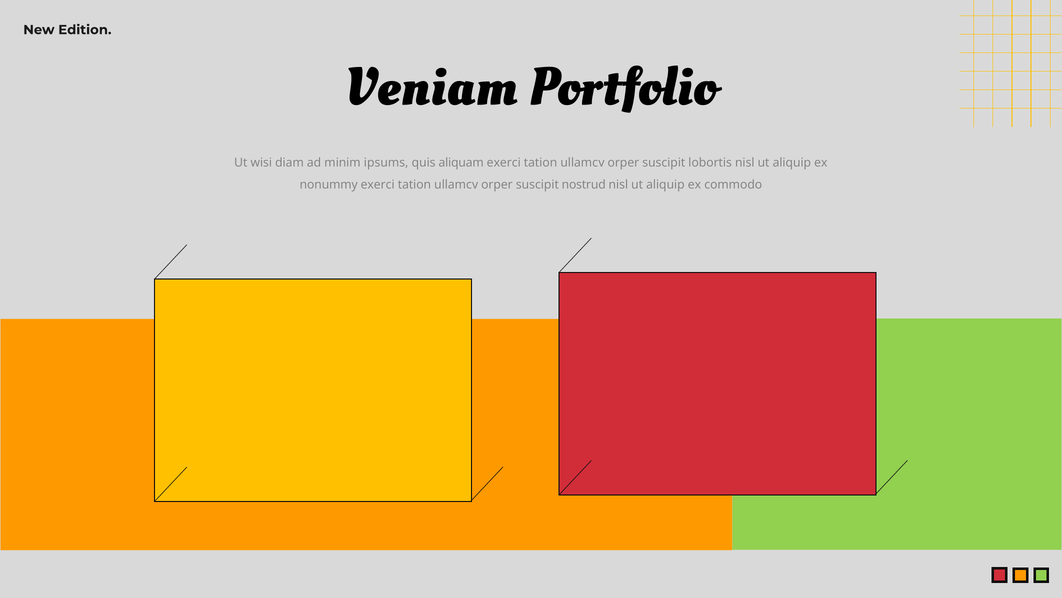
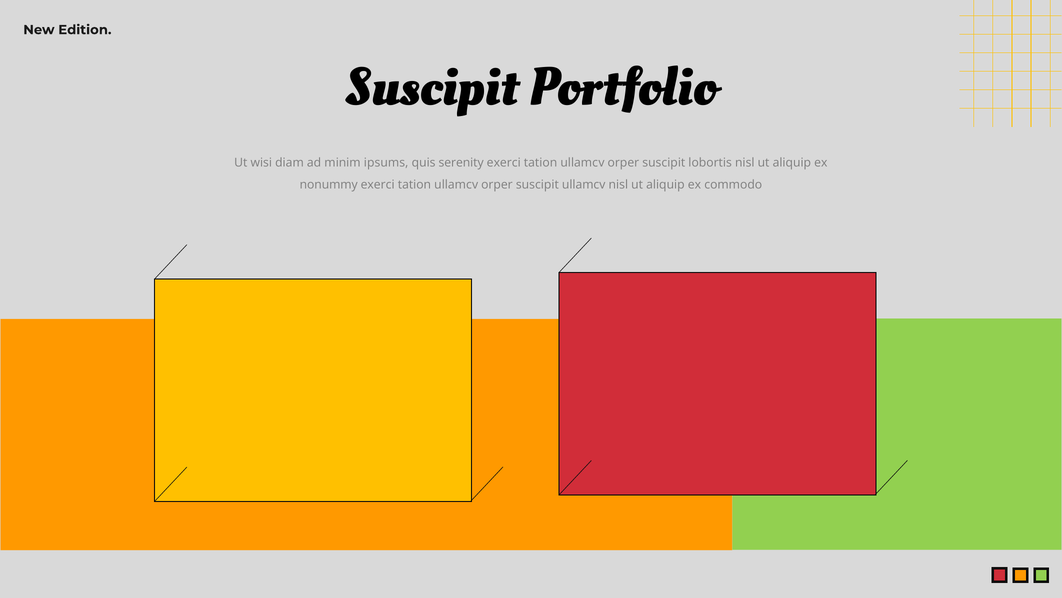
Veniam: Veniam -> Suscipit (432, 87)
aliquam: aliquam -> serenity (461, 163)
suscipit nostrud: nostrud -> ullamcv (584, 185)
